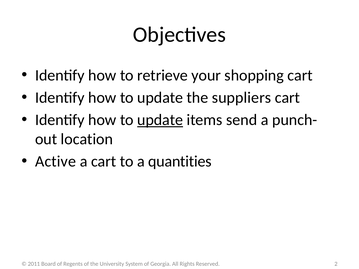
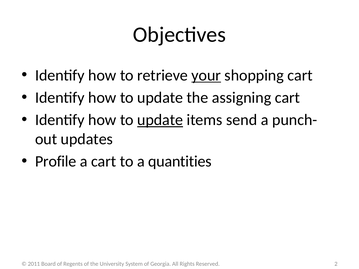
your underline: none -> present (206, 75)
suppliers: suppliers -> assigning (242, 98)
location: location -> updates (87, 139)
Active: Active -> Profile (56, 162)
